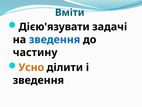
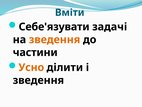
Дією'язувати: Дією'язувати -> Себе'язувати (54, 27)
зведення colour: blue -> orange (55, 39)
частину: частину -> частини (35, 52)
